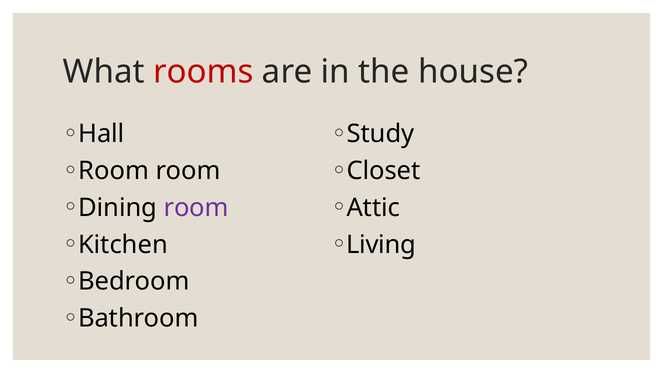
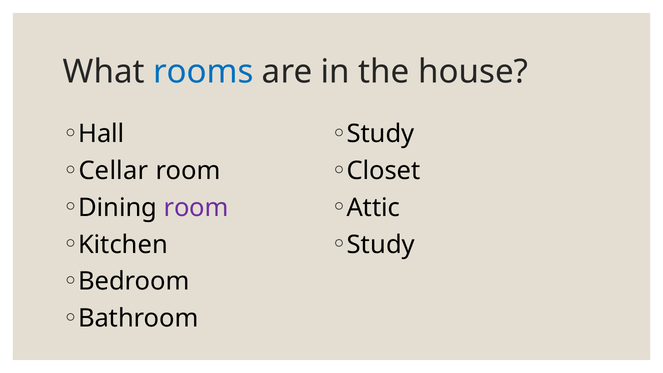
rooms colour: red -> blue (203, 72)
Room: Room -> Cellar (113, 171)
Living: Living -> Study (381, 245)
